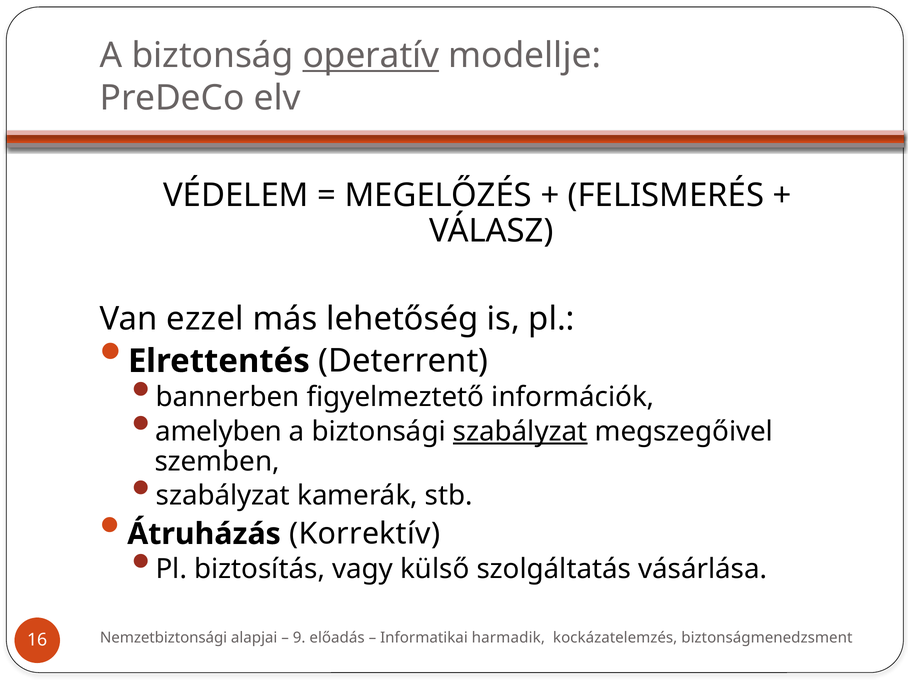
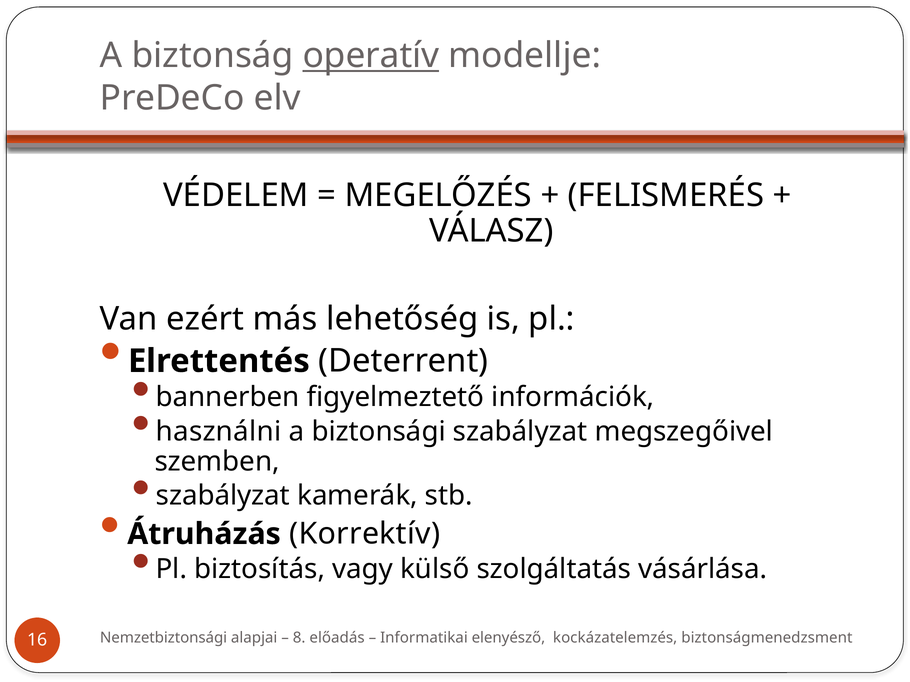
ezzel: ezzel -> ezért (205, 319)
amelyben: amelyben -> használni (218, 432)
szabályzat underline: present -> none (520, 432)
9: 9 -> 8 (299, 638)
harmadik: harmadik -> elenyésző (508, 638)
